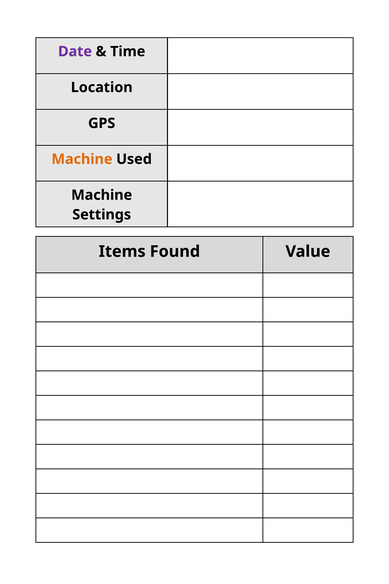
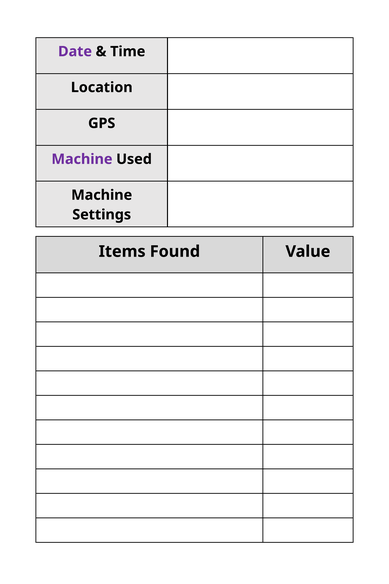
Machine colour: orange -> purple (82, 159)
